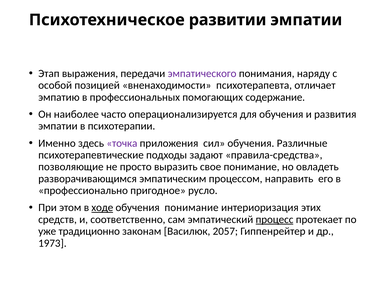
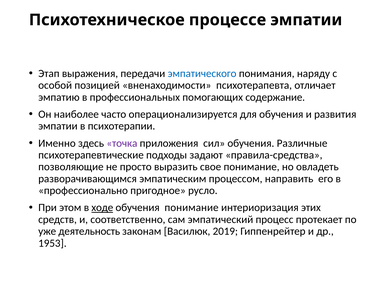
развитии: развитии -> процессе (228, 20)
эмпатического colour: purple -> blue (202, 74)
процесс underline: present -> none (275, 219)
традиционно: традиционно -> деятельность (89, 231)
2057: 2057 -> 2019 (225, 231)
1973: 1973 -> 1953 (52, 243)
